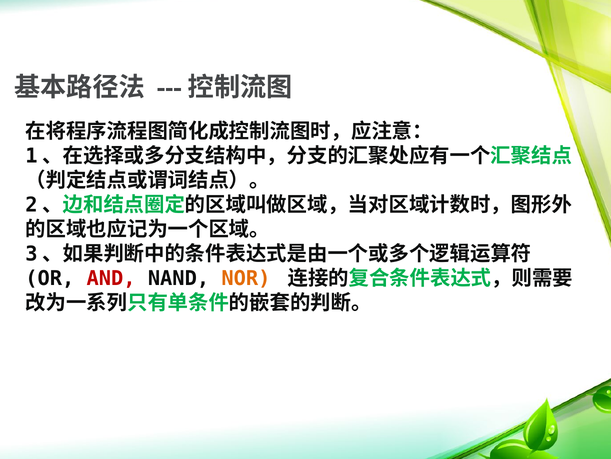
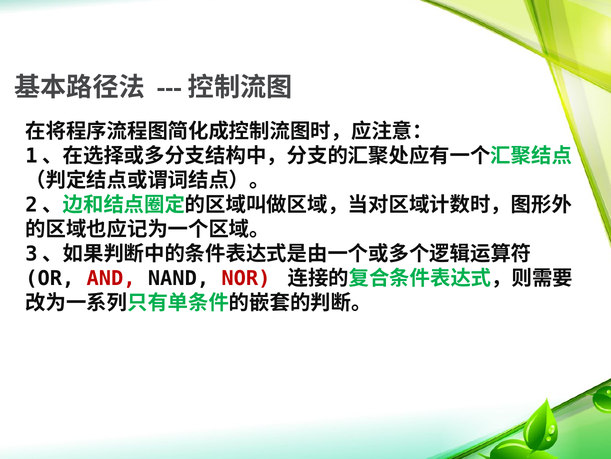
NOR colour: orange -> red (246, 278)
